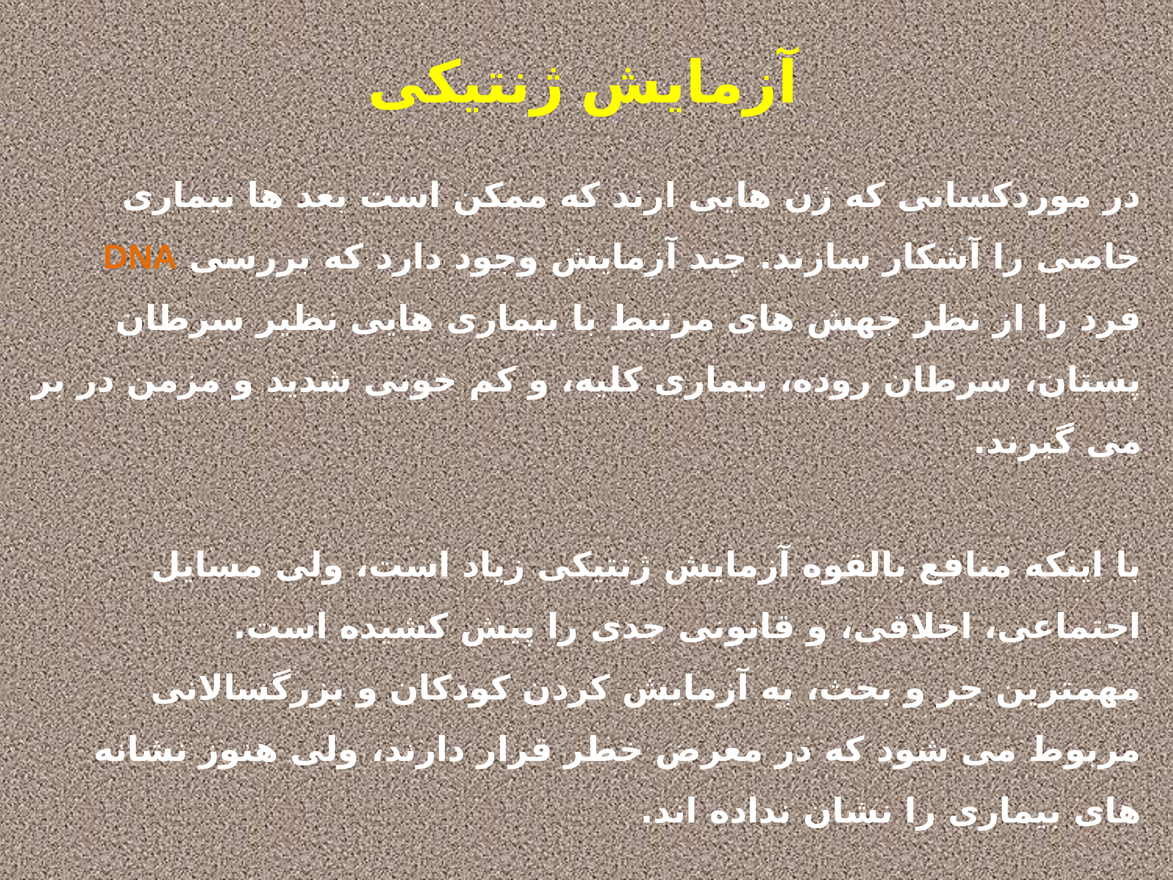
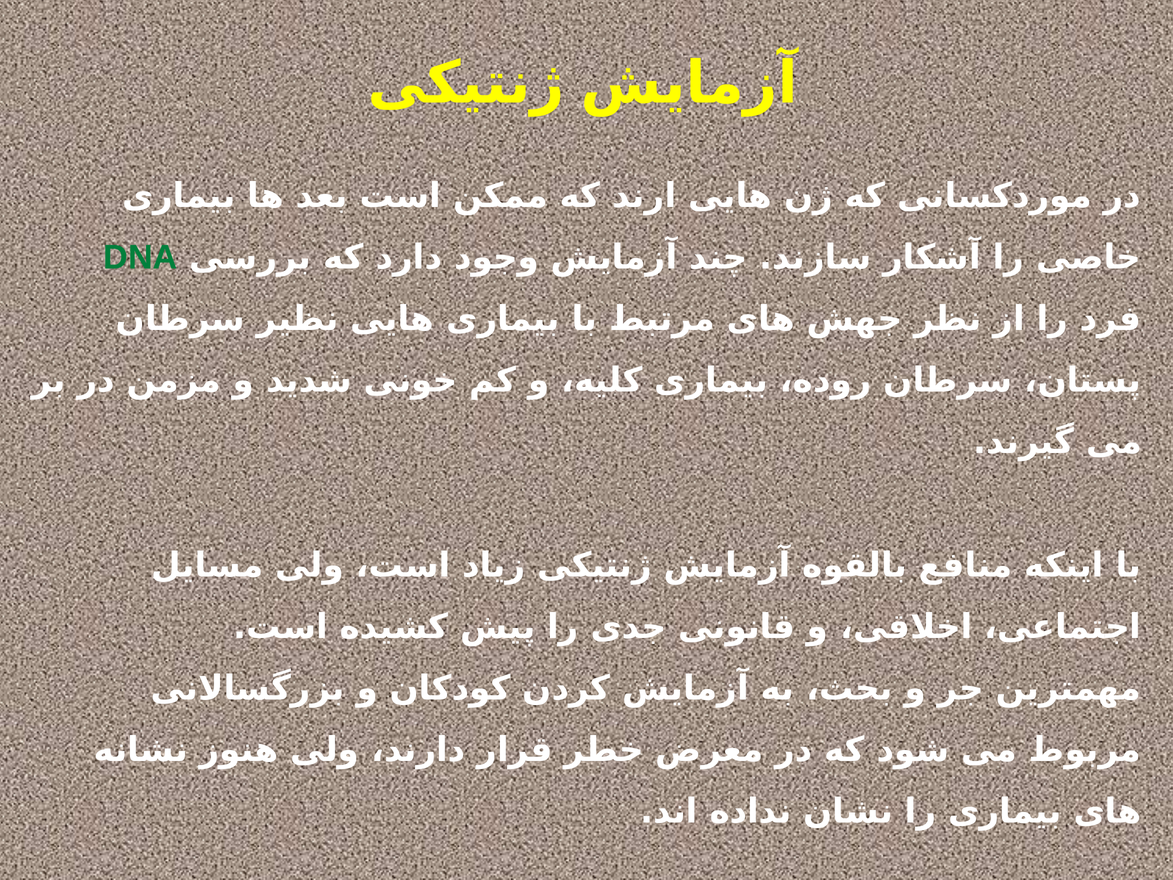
DNA colour: orange -> green (140, 257)
